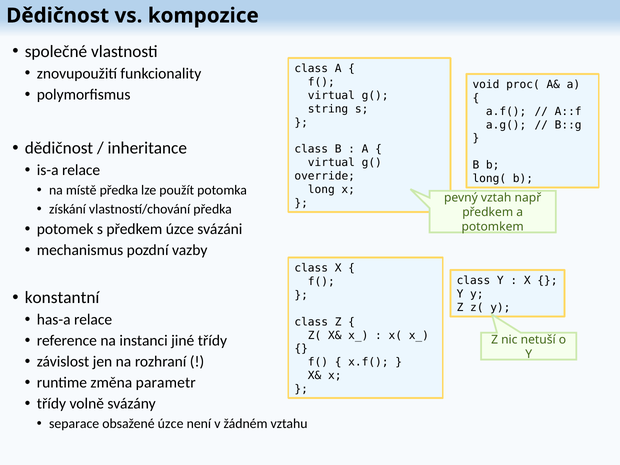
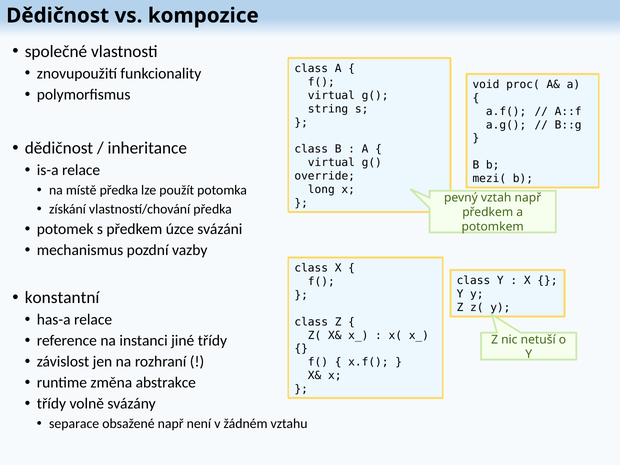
long(: long( -> mezi( (489, 179)
parametr: parametr -> abstrakce (166, 383)
obsažené úzce: úzce -> např (171, 424)
